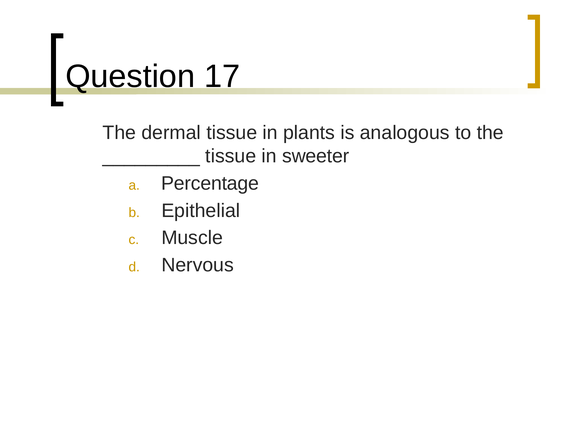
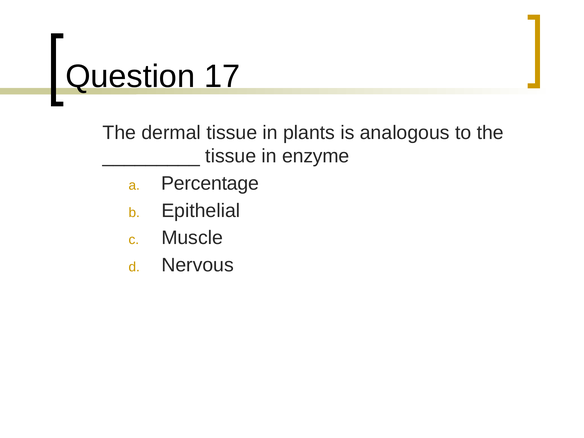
sweeter: sweeter -> enzyme (316, 156)
